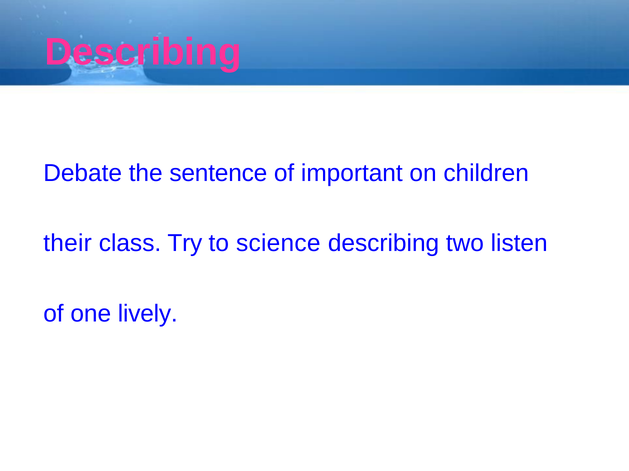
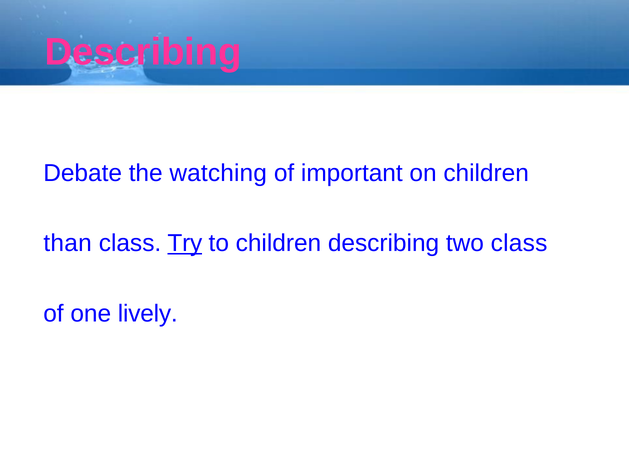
sentence: sentence -> watching (218, 173)
their: their -> than (68, 244)
Try underline: none -> present (185, 244)
to science: science -> children (278, 244)
two listen: listen -> class (519, 244)
